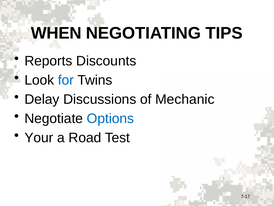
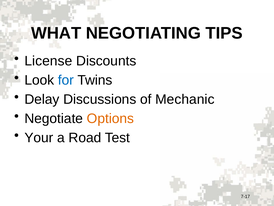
WHEN: WHEN -> WHAT (56, 33)
Reports: Reports -> License (48, 61)
Options colour: blue -> orange (110, 118)
